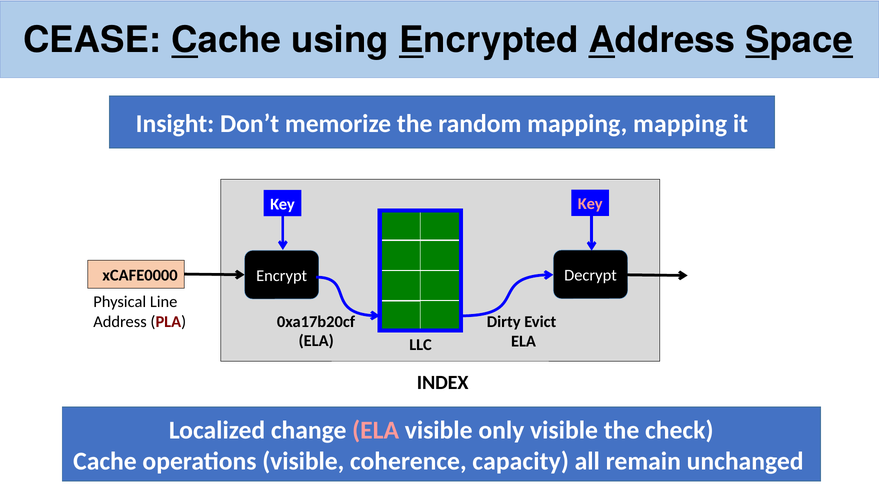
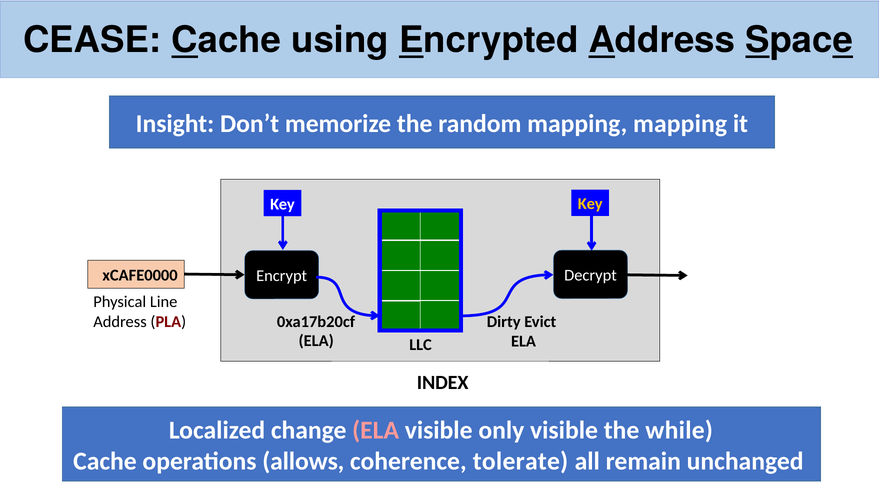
Key colour: pink -> yellow (590, 204)
check: check -> while (679, 431)
operations visible: visible -> allows (303, 462)
capacity: capacity -> tolerate (521, 462)
